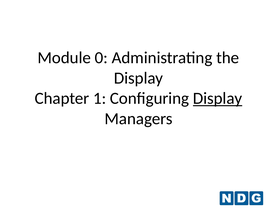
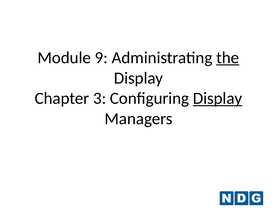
0: 0 -> 9 (101, 58)
the underline: none -> present (228, 58)
1: 1 -> 3 (100, 98)
